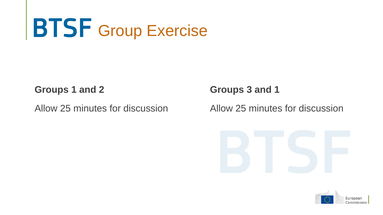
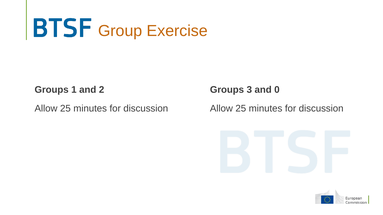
and 1: 1 -> 0 (277, 90)
